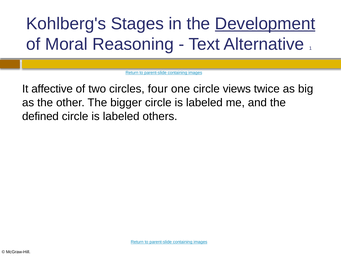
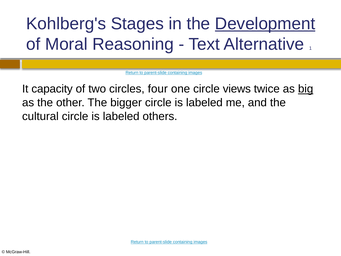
affective: affective -> capacity (52, 89)
big underline: none -> present (306, 89)
defined: defined -> cultural (40, 116)
